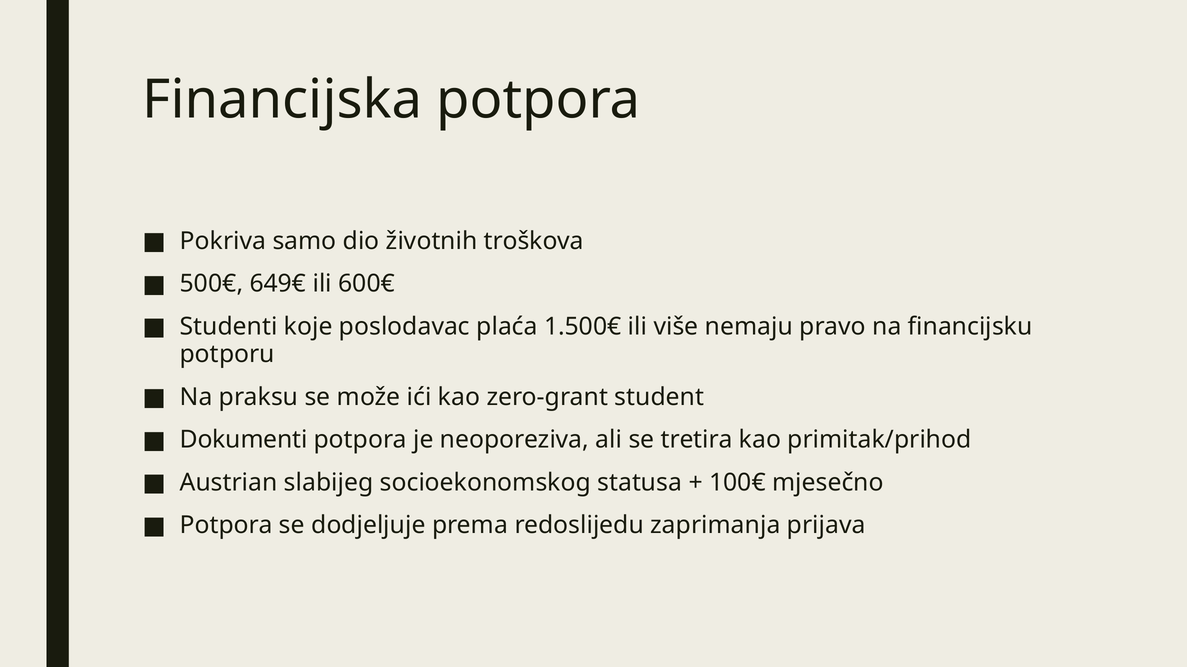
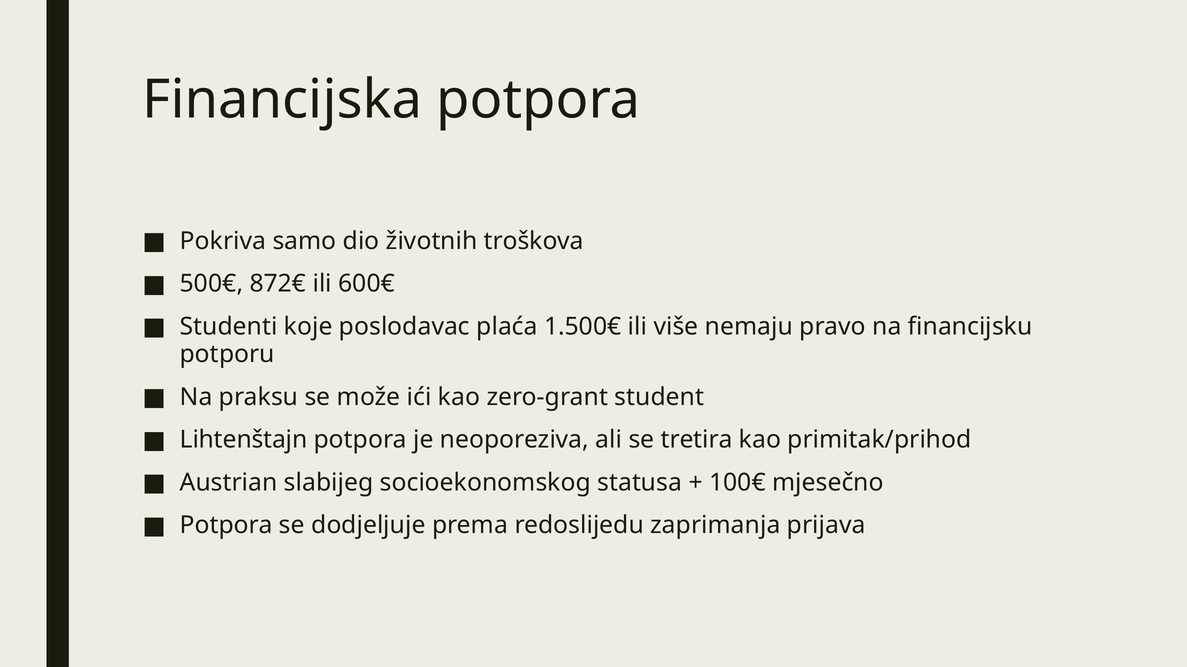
649€: 649€ -> 872€ (278, 284)
Dokumenti: Dokumenti -> Lihtenštajn (244, 440)
